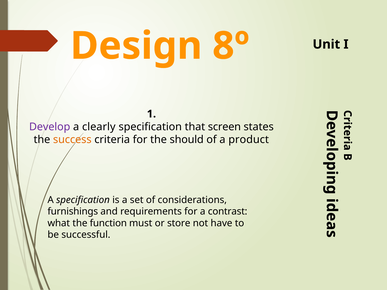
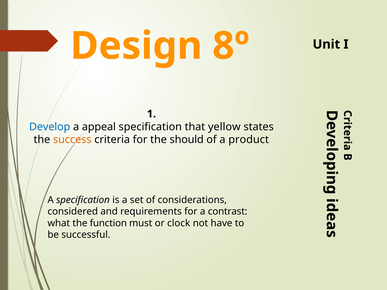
Develop colour: purple -> blue (50, 127)
clearly: clearly -> appeal (99, 127)
screen: screen -> yellow (224, 127)
furnishings: furnishings -> considered (73, 212)
store: store -> clock (179, 223)
